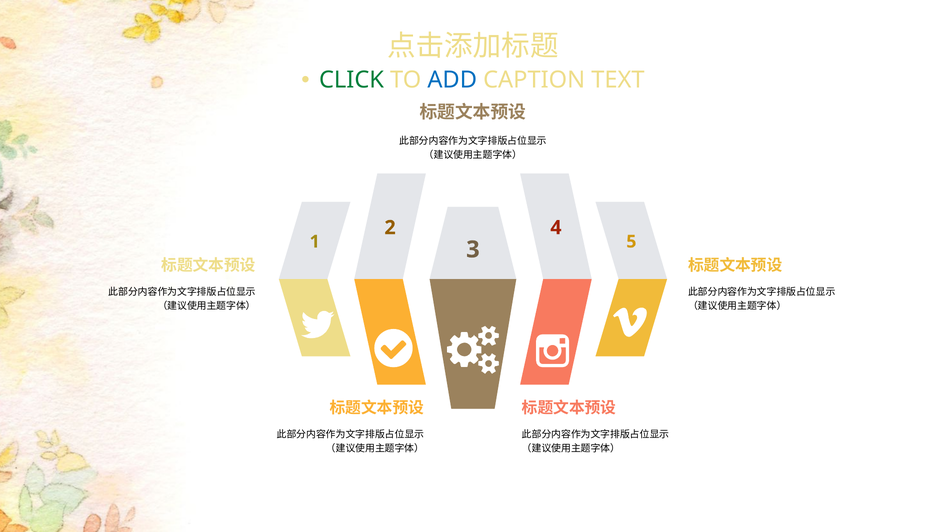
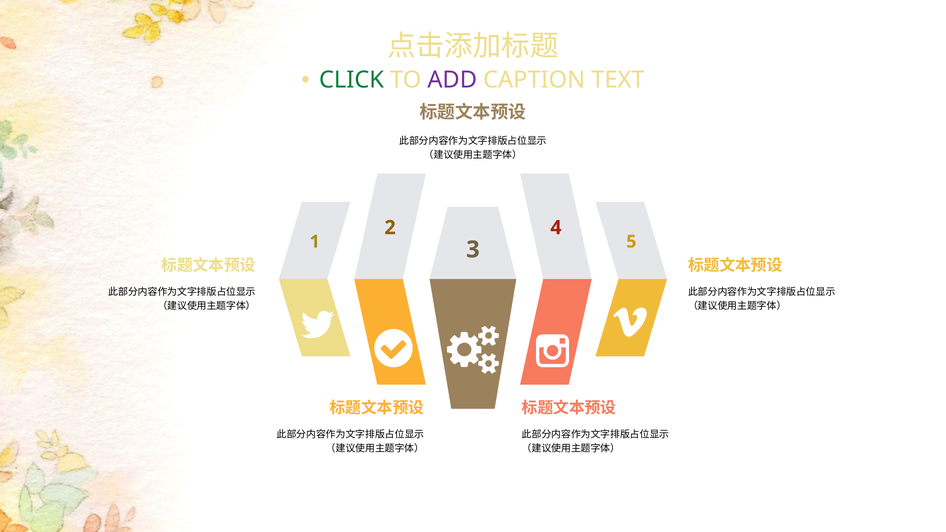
ADD colour: blue -> purple (452, 80)
